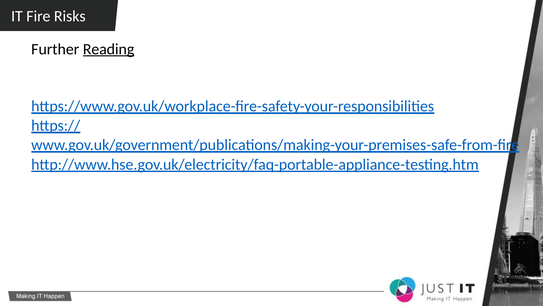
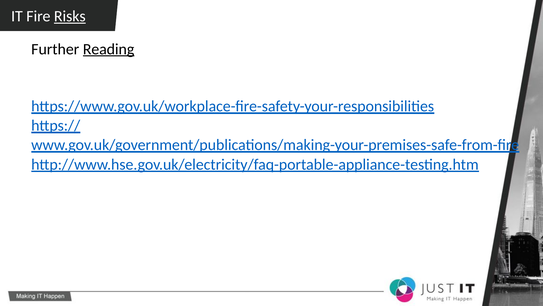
Risks underline: none -> present (70, 16)
